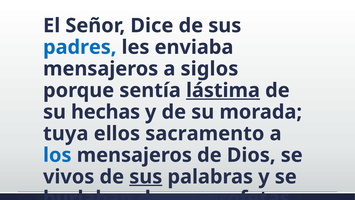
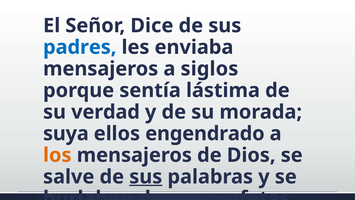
lástima underline: present -> none (223, 90)
hechas: hechas -> verdad (106, 112)
tuya: tuya -> suya (66, 133)
sacramento: sacramento -> engendrado (205, 133)
los colour: blue -> orange (57, 155)
vivos: vivos -> salve (69, 177)
